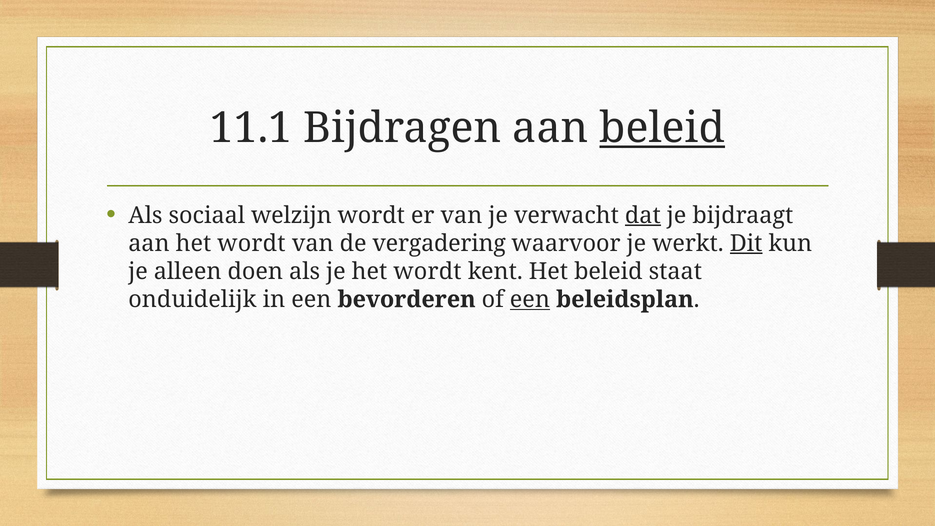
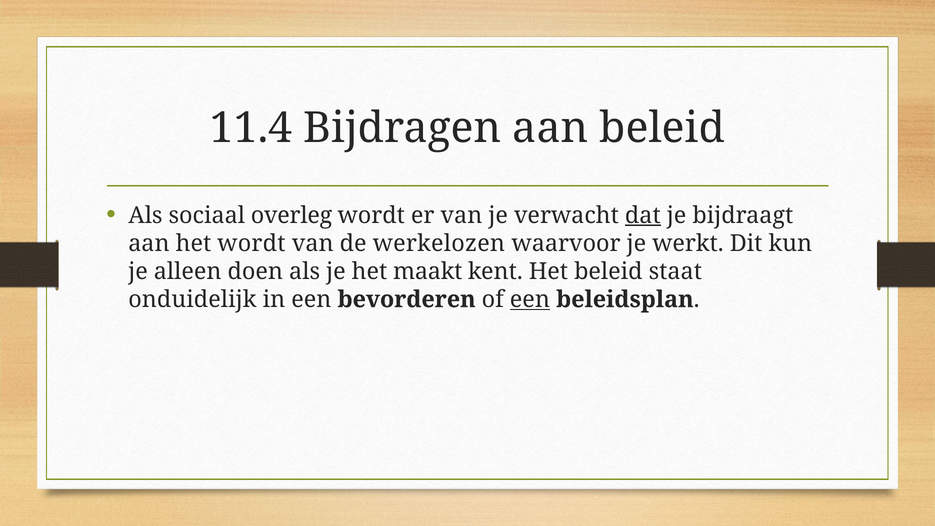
11.1: 11.1 -> 11.4 (251, 128)
beleid underline: present -> none (662, 128)
welzijn: welzijn -> overleg (292, 215)
vergadering: vergadering -> werkelozen (439, 243)
Dit underline: present -> none (746, 243)
je het wordt: wordt -> maakt (428, 271)
